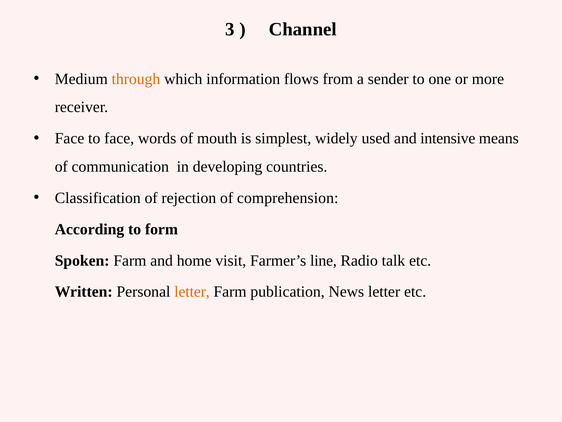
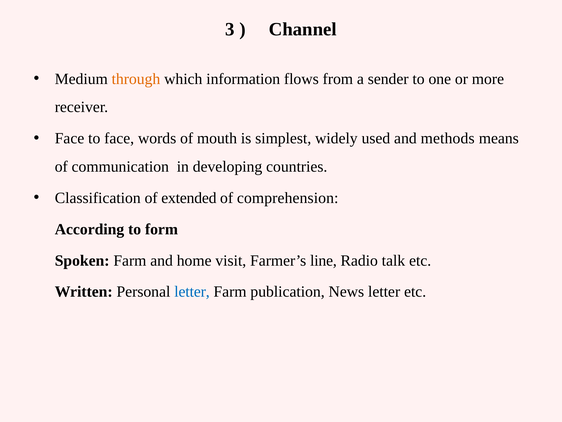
intensive: intensive -> methods (448, 138)
rejection: rejection -> extended (189, 198)
letter colour: orange -> blue (192, 291)
